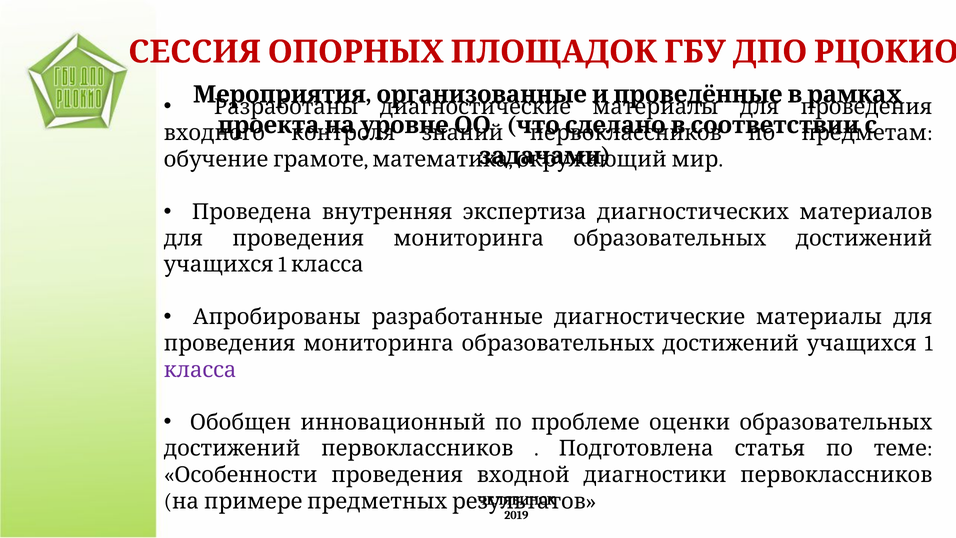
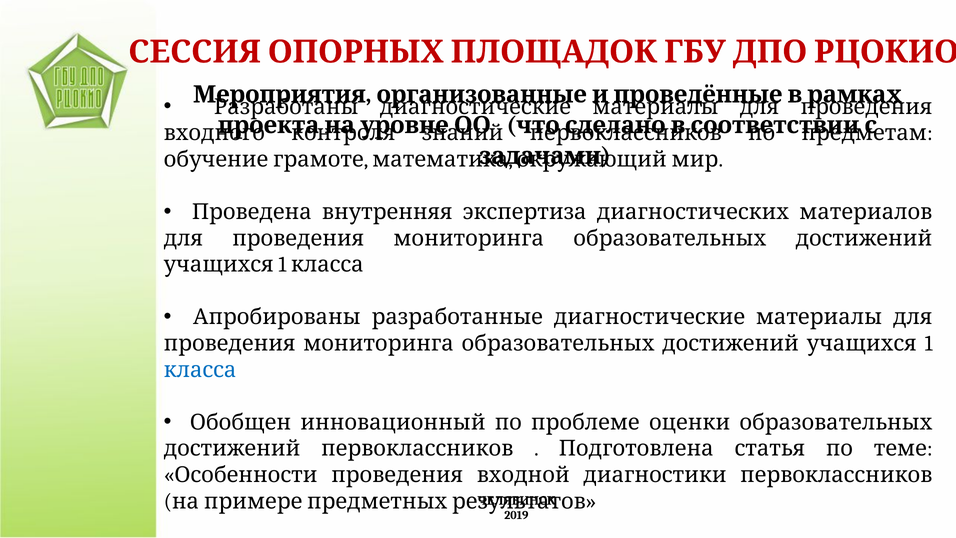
класса colour: purple -> blue (200, 370)
